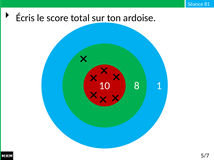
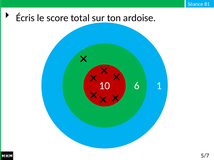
8: 8 -> 6 (137, 86)
